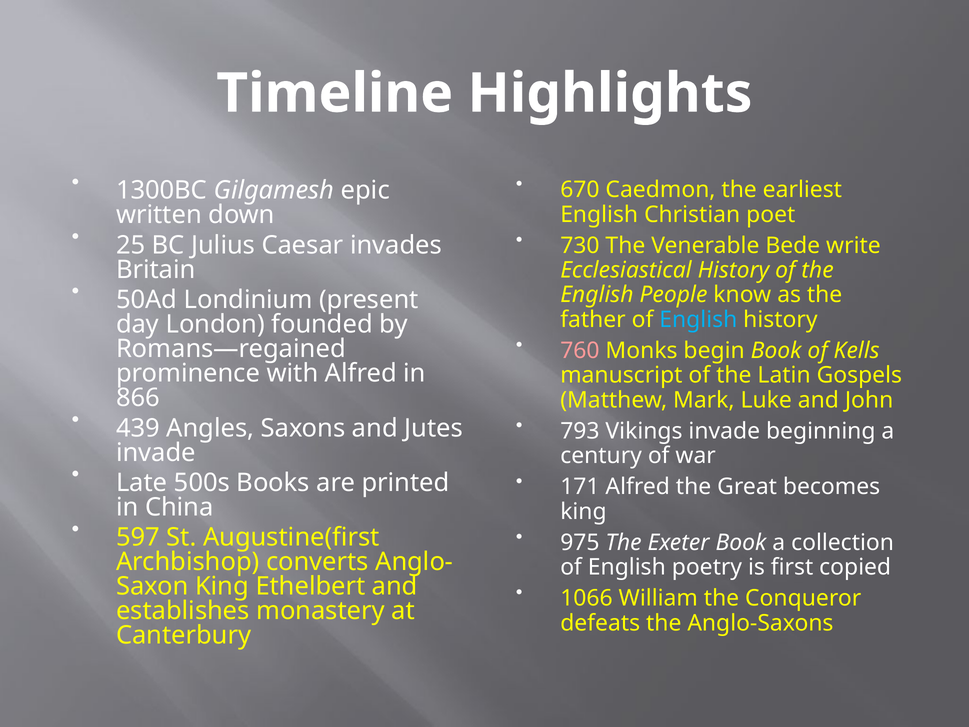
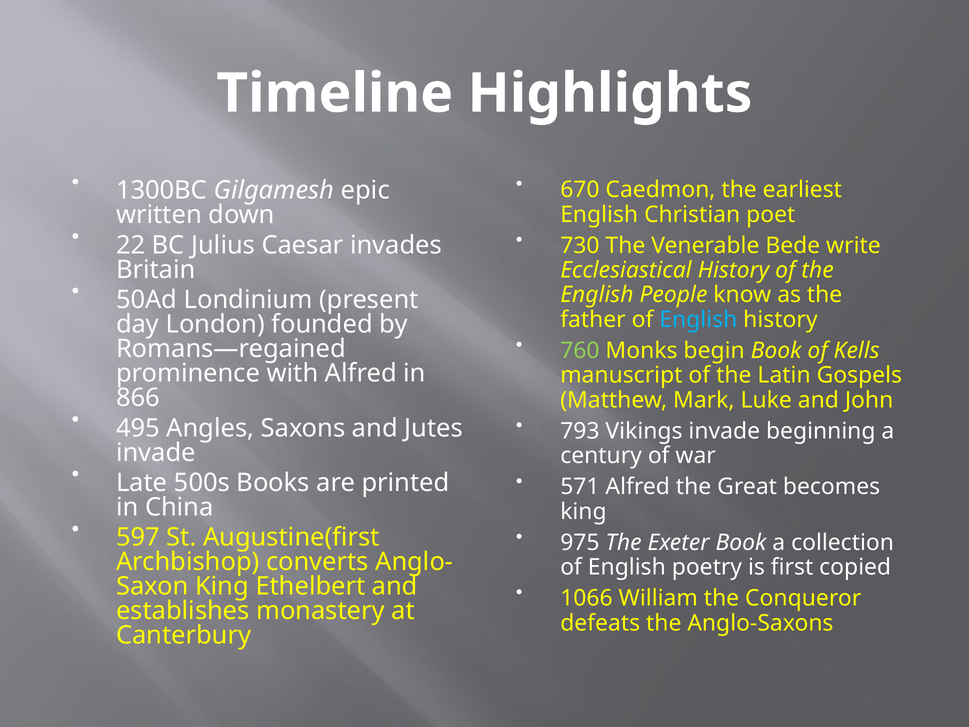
25: 25 -> 22 (131, 245)
760 colour: pink -> light green (580, 351)
439: 439 -> 495 (138, 428)
171: 171 -> 571 (580, 487)
